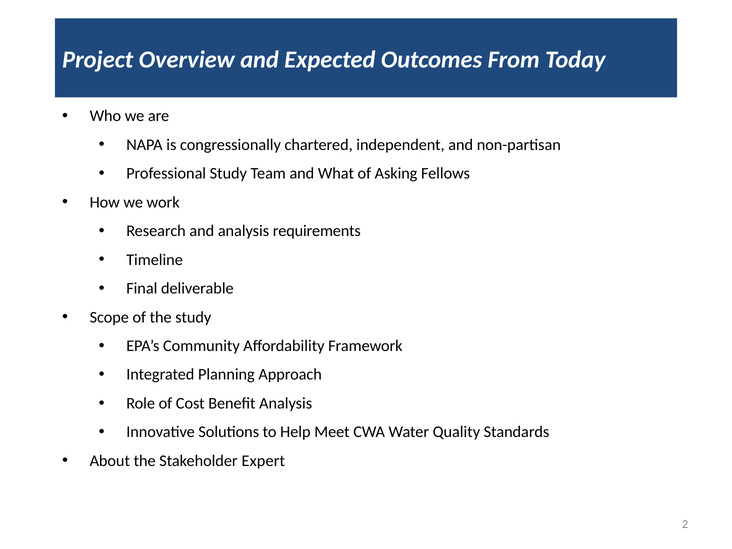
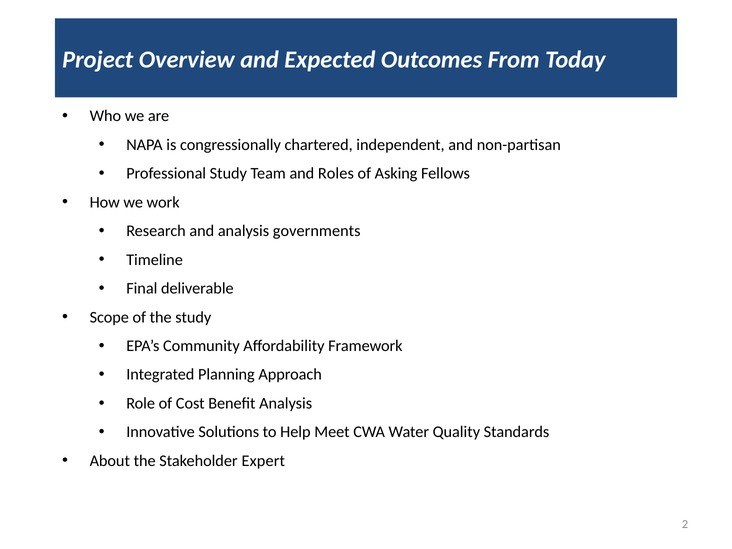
What: What -> Roles (336, 173)
requirements: requirements -> governments (317, 231)
